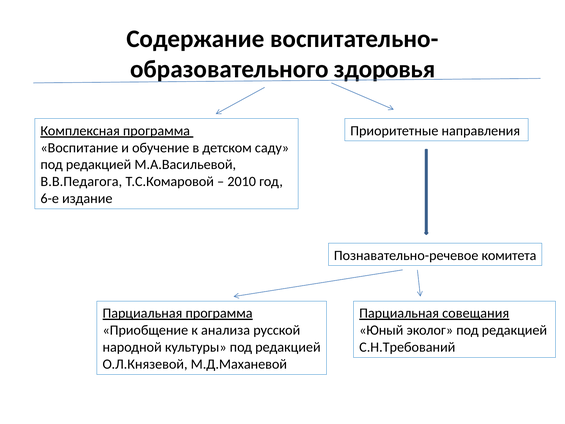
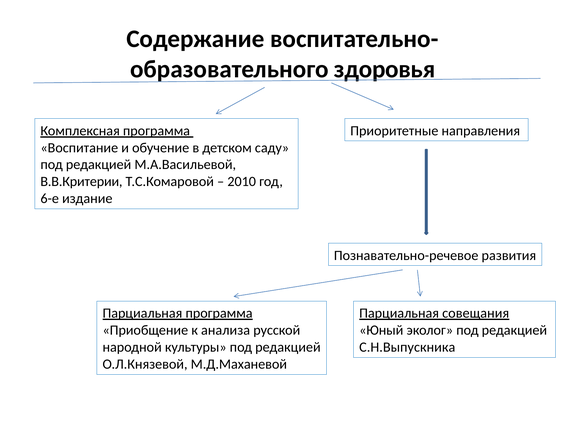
В.В.Педагога: В.В.Педагога -> В.В.Критерии (81, 182)
комитета: комитета -> развития (509, 255)
С.Н.Требований: С.Н.Требований -> С.Н.Выпускника (407, 347)
